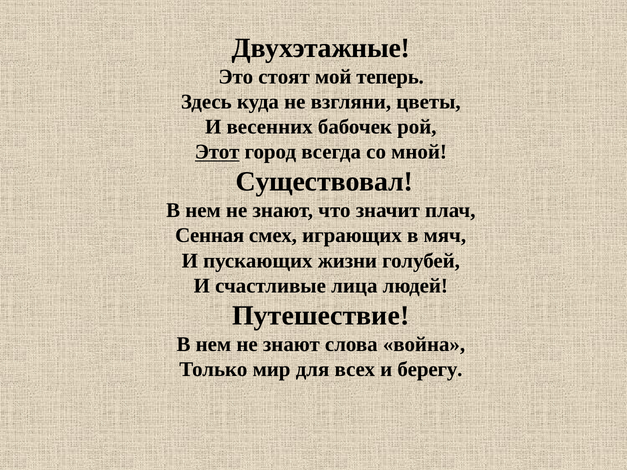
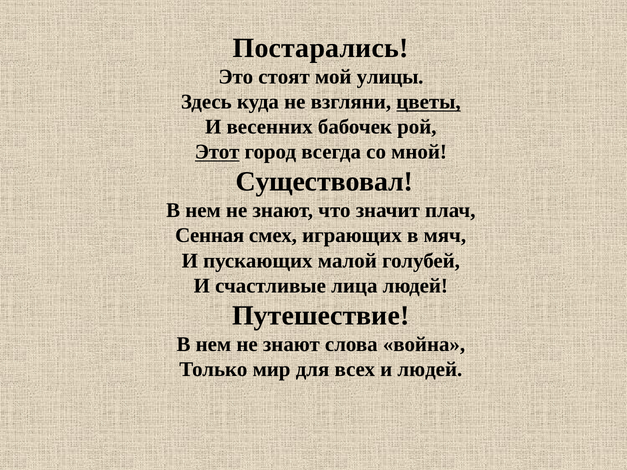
Двухэтажные: Двухэтажные -> Постарались (321, 48)
теперь: теперь -> улицы (390, 77)
цветы underline: none -> present (429, 102)
жизни: жизни -> малой (347, 261)
и берегу: берегу -> людей (430, 369)
